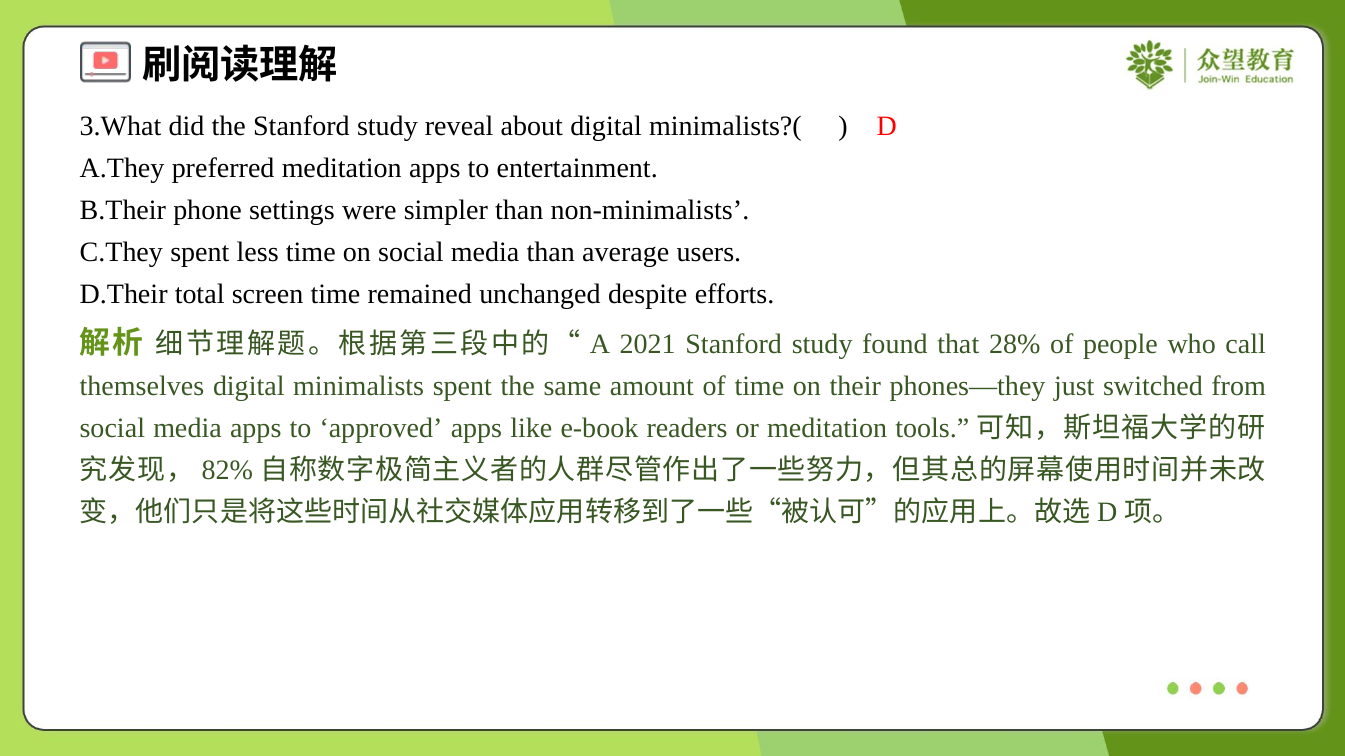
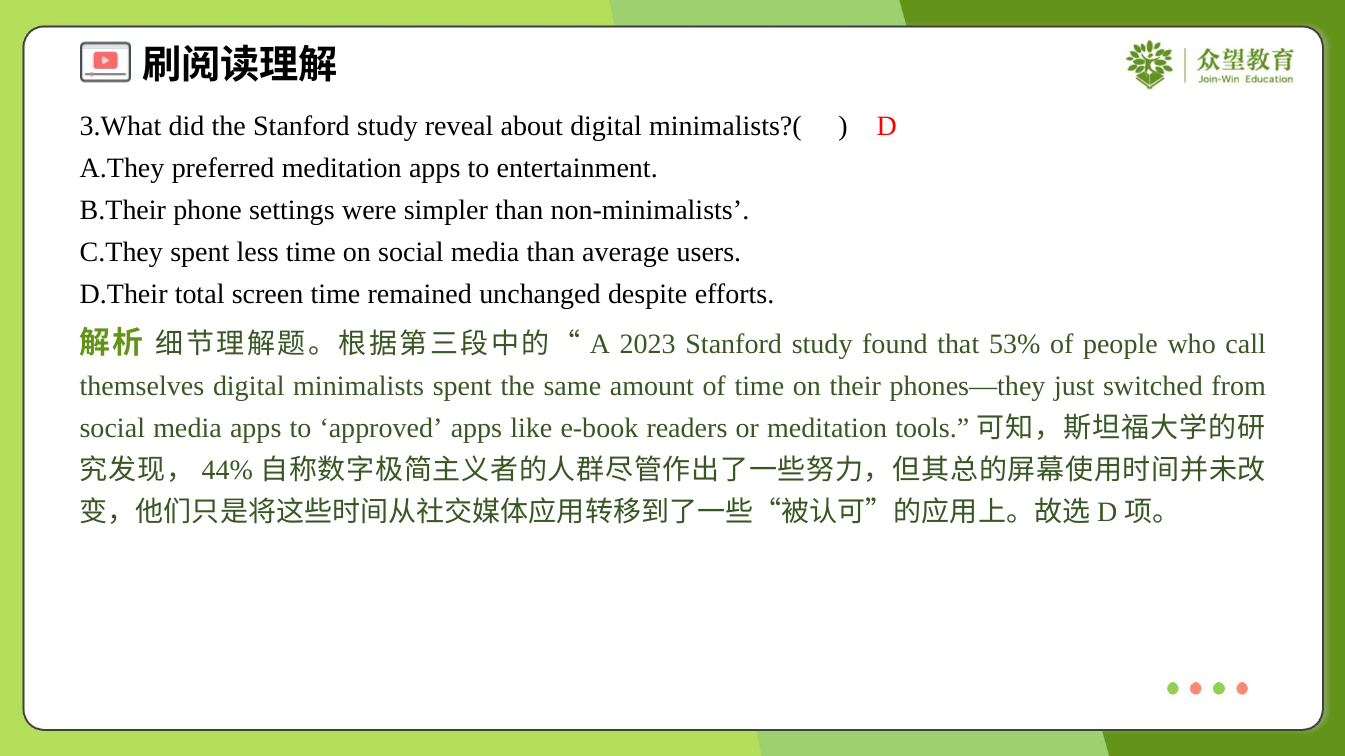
2021: 2021 -> 2023 (648, 344)
28%: 28% -> 53% (1015, 344)
82%: 82% -> 44% (227, 471)
